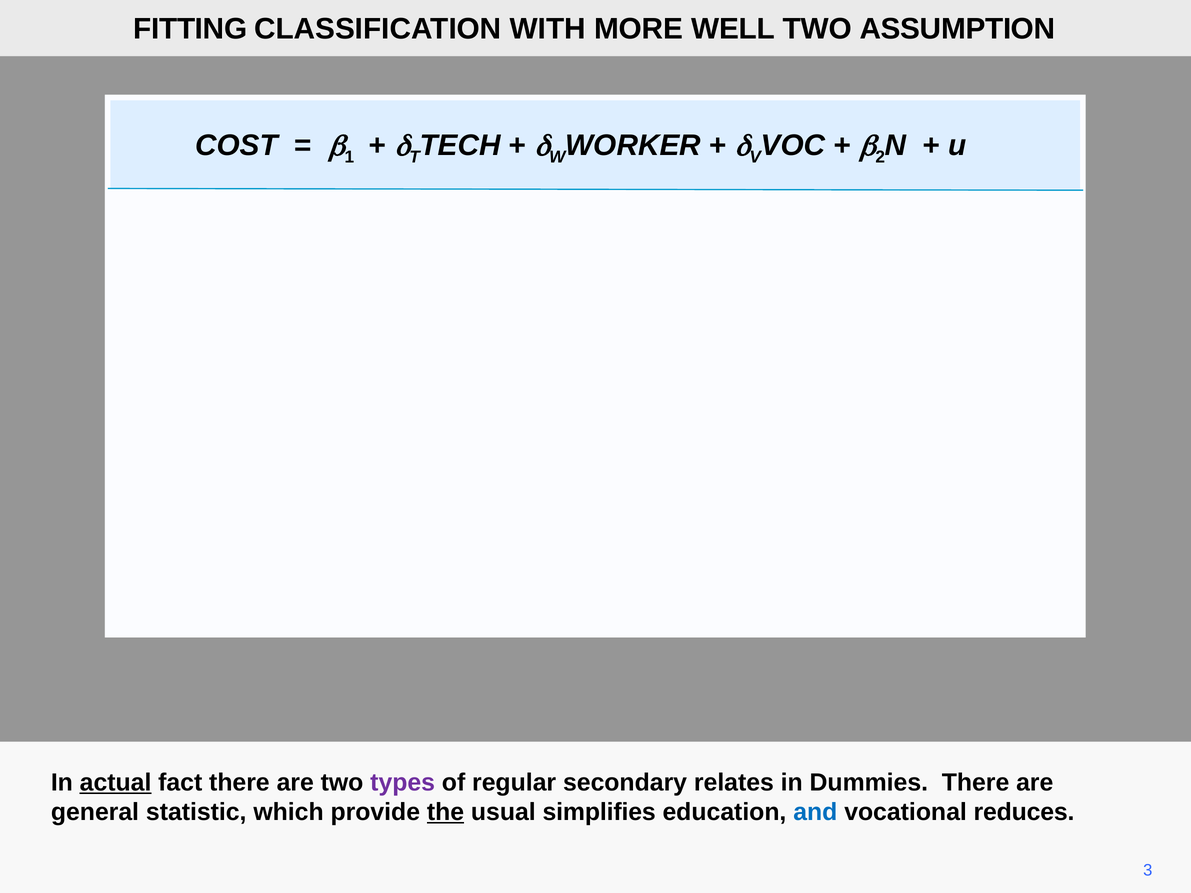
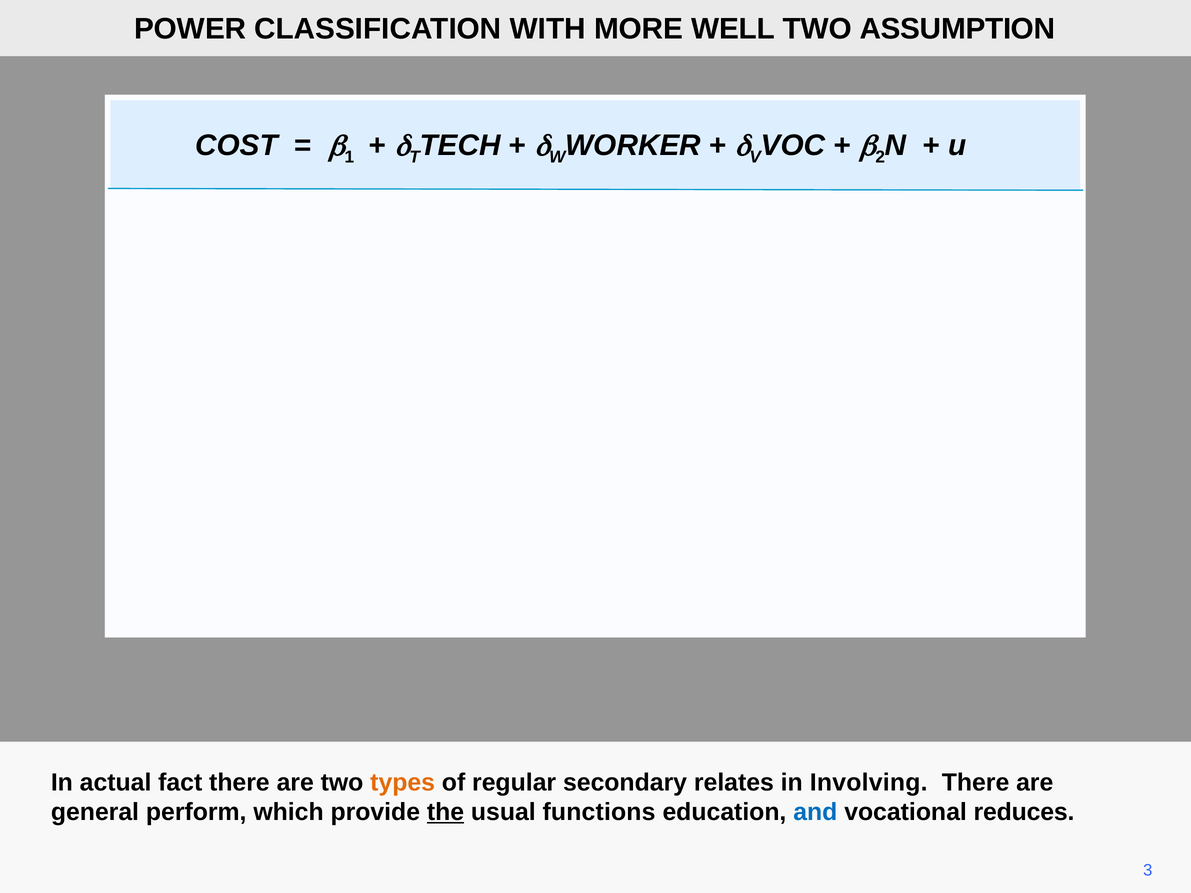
FITTING: FITTING -> POWER (190, 29)
actual underline: present -> none (116, 783)
types colour: purple -> orange (403, 783)
Dummies: Dummies -> Involving (869, 783)
statistic: statistic -> perform (196, 812)
simplifies: simplifies -> functions (599, 812)
